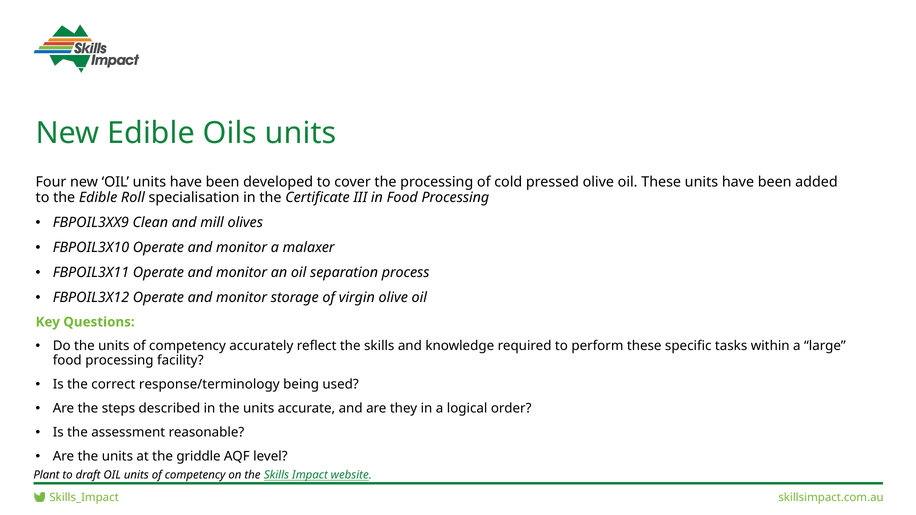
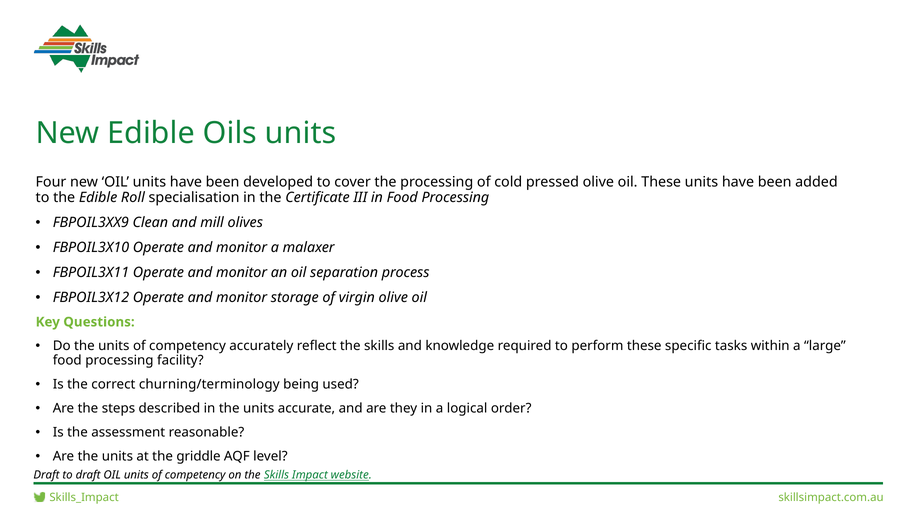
response/terminology: response/terminology -> churning/terminology (209, 385)
Plant: Plant -> Draft (46, 475)
